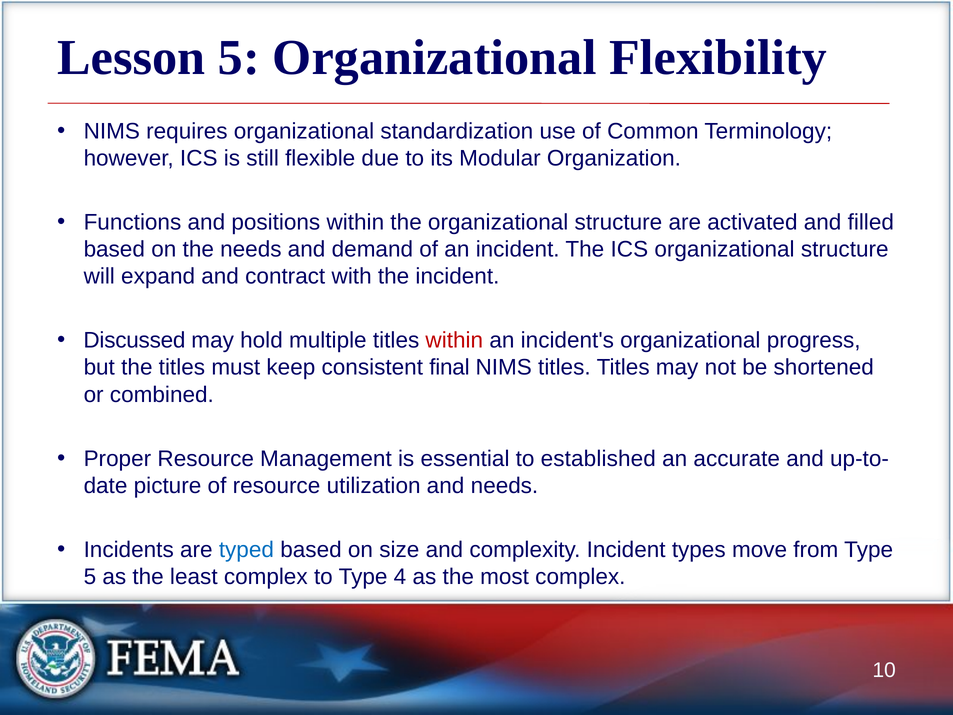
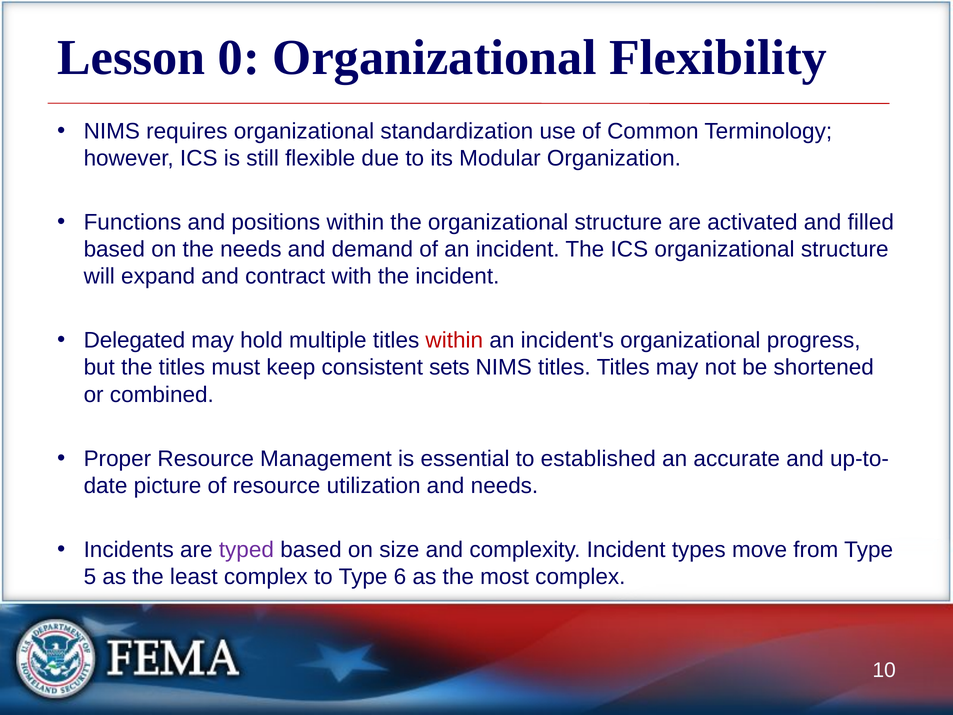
Lesson 5: 5 -> 0 (239, 57)
Discussed: Discussed -> Delegated (134, 340)
final: final -> sets (449, 367)
typed colour: blue -> purple (246, 550)
4: 4 -> 6 (400, 577)
